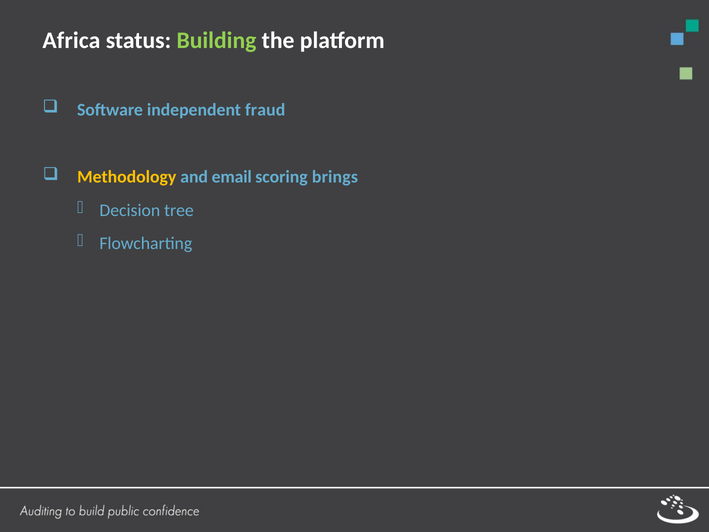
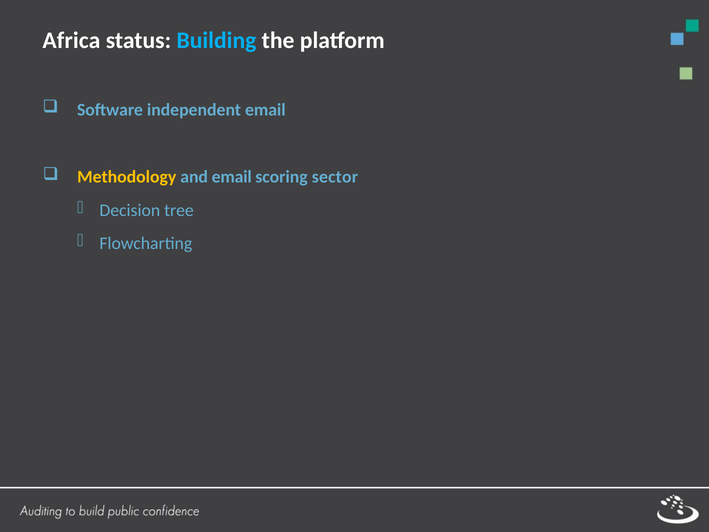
Building colour: light green -> light blue (216, 41)
independent fraud: fraud -> email (265, 110)
brings: brings -> sector (335, 177)
